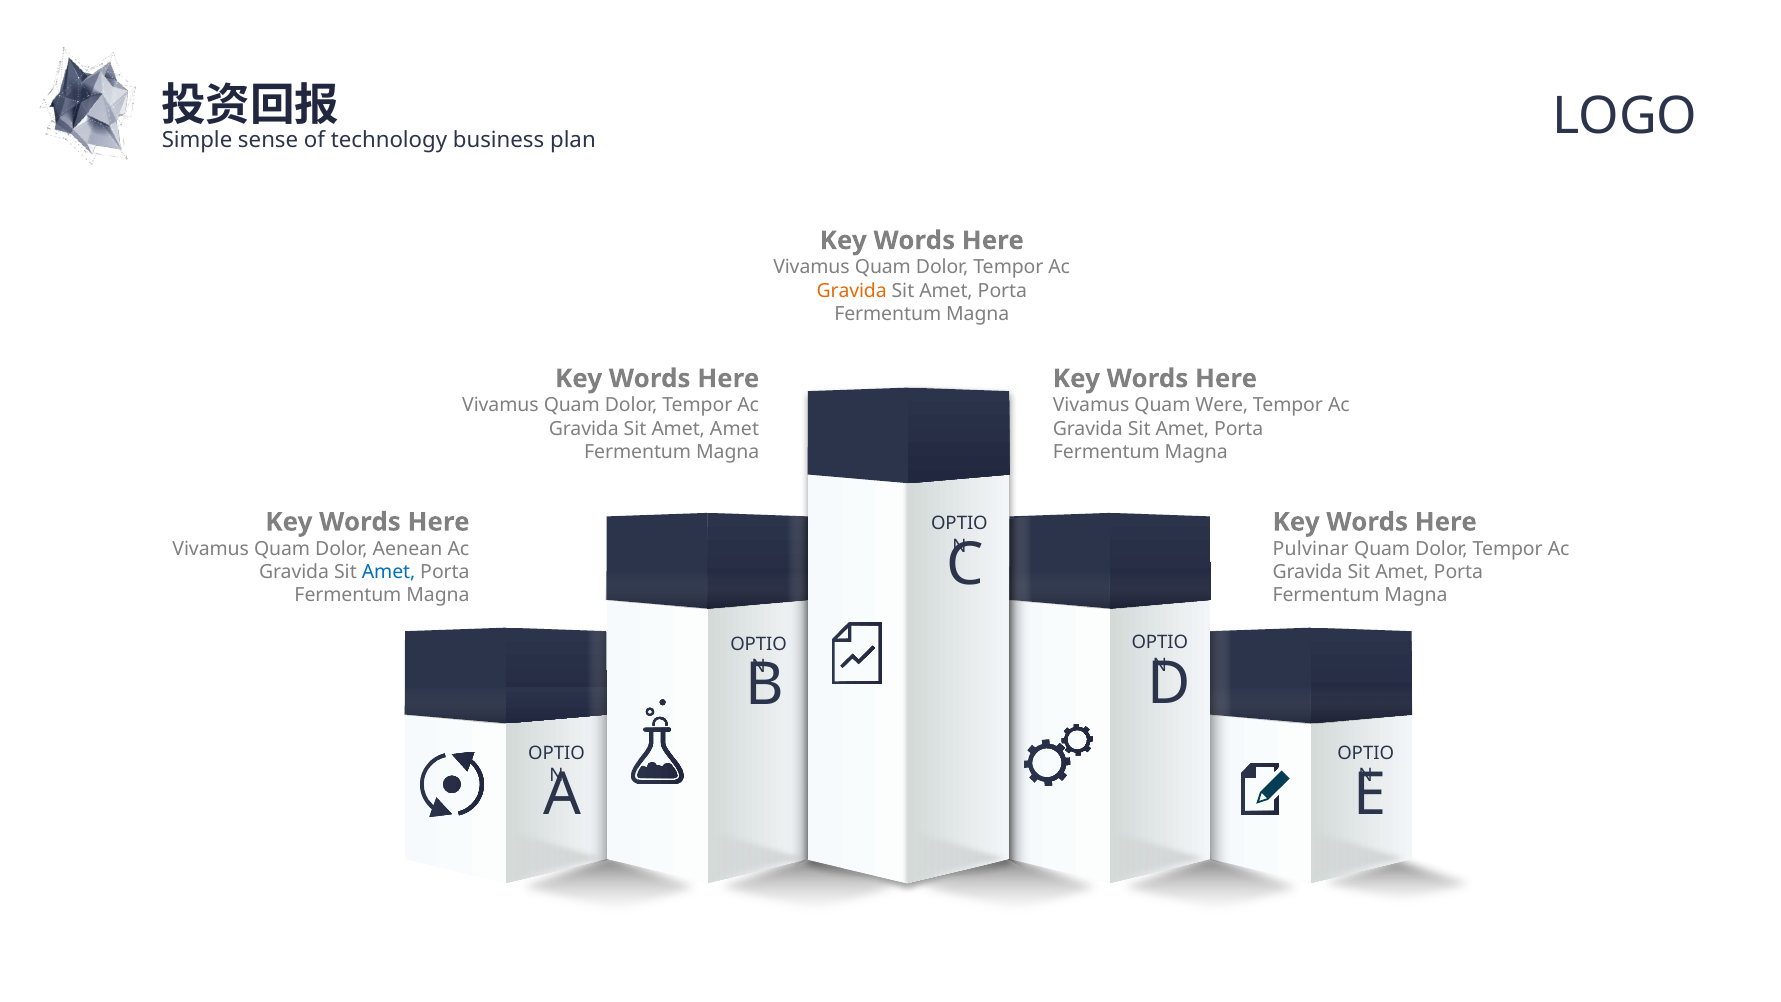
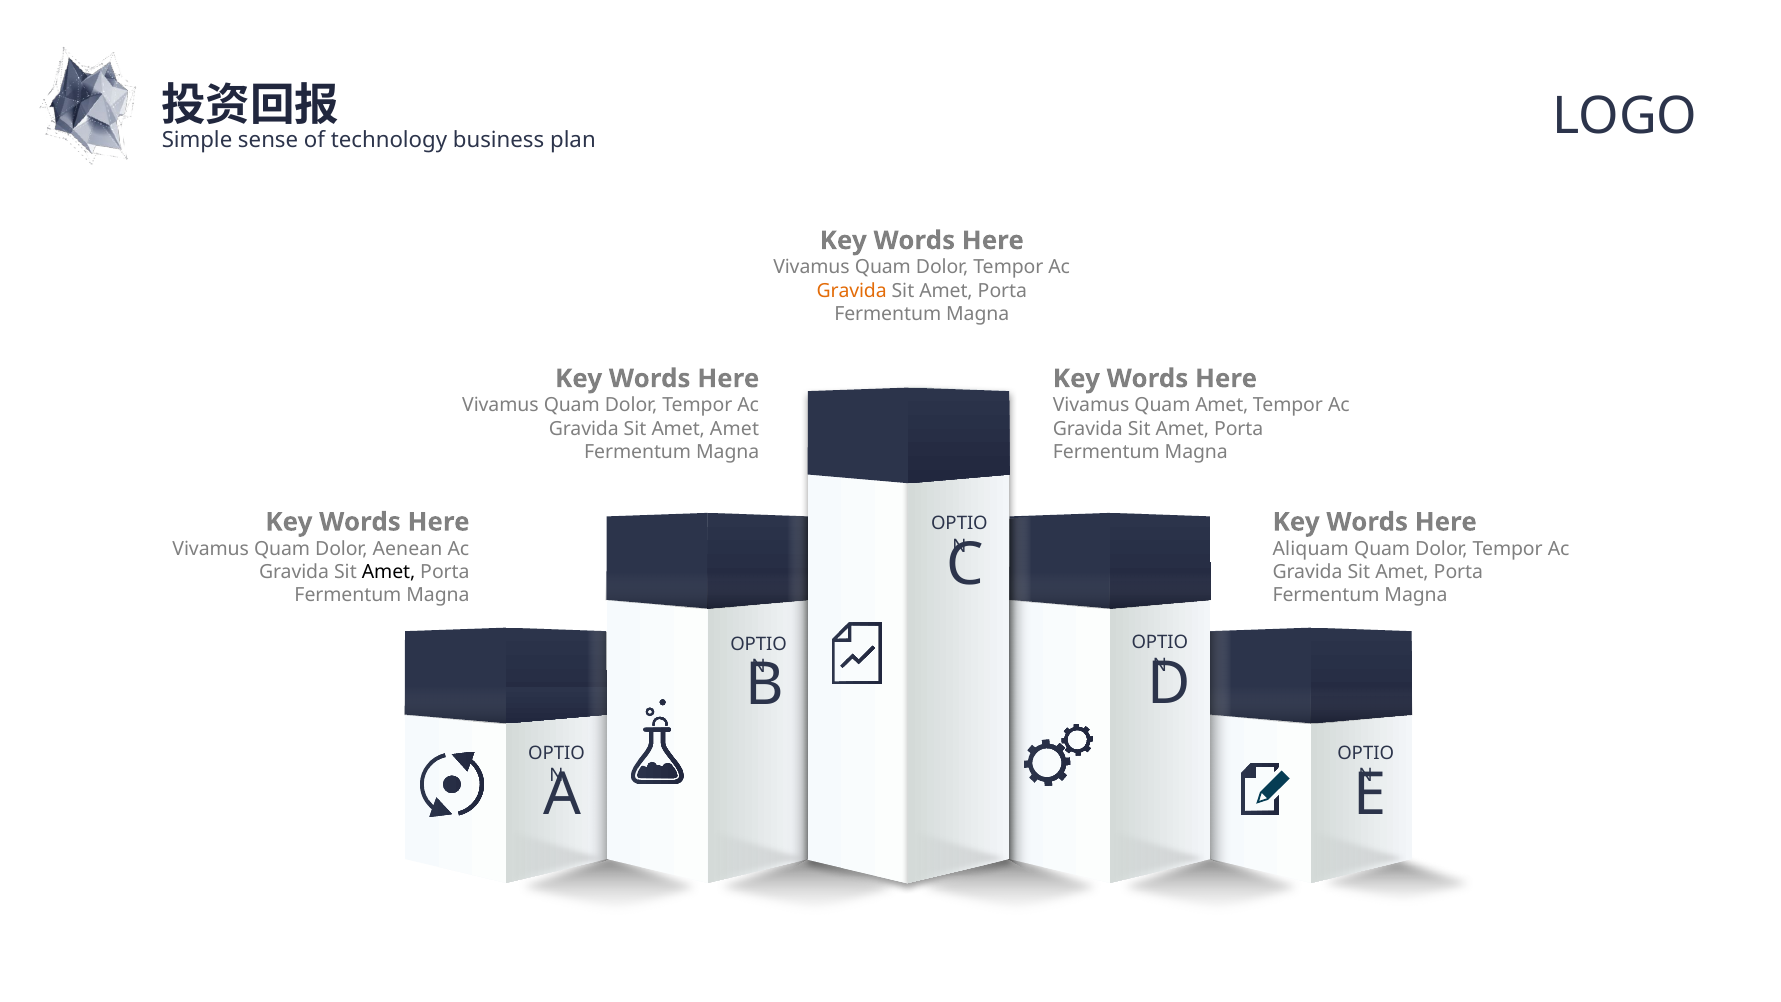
Quam Were: Were -> Amet (1222, 405)
Pulvinar: Pulvinar -> Aliquam (1311, 549)
Amet colour: blue -> black (389, 572)
